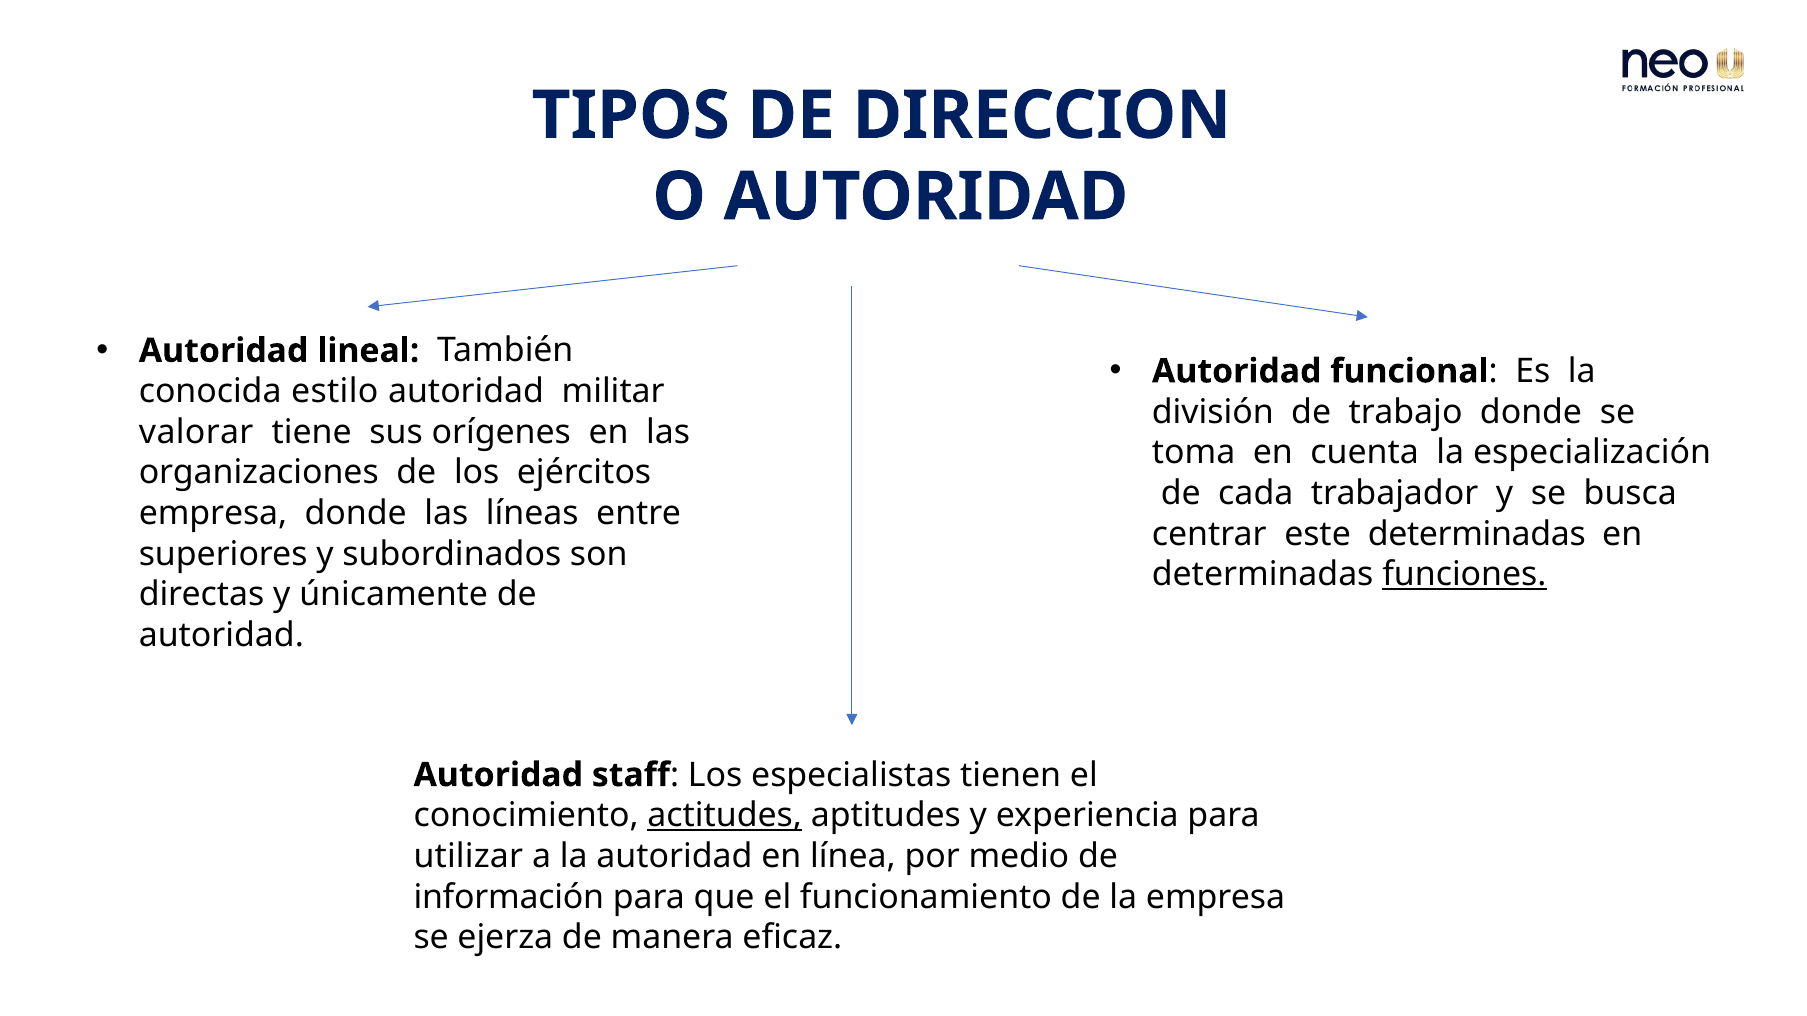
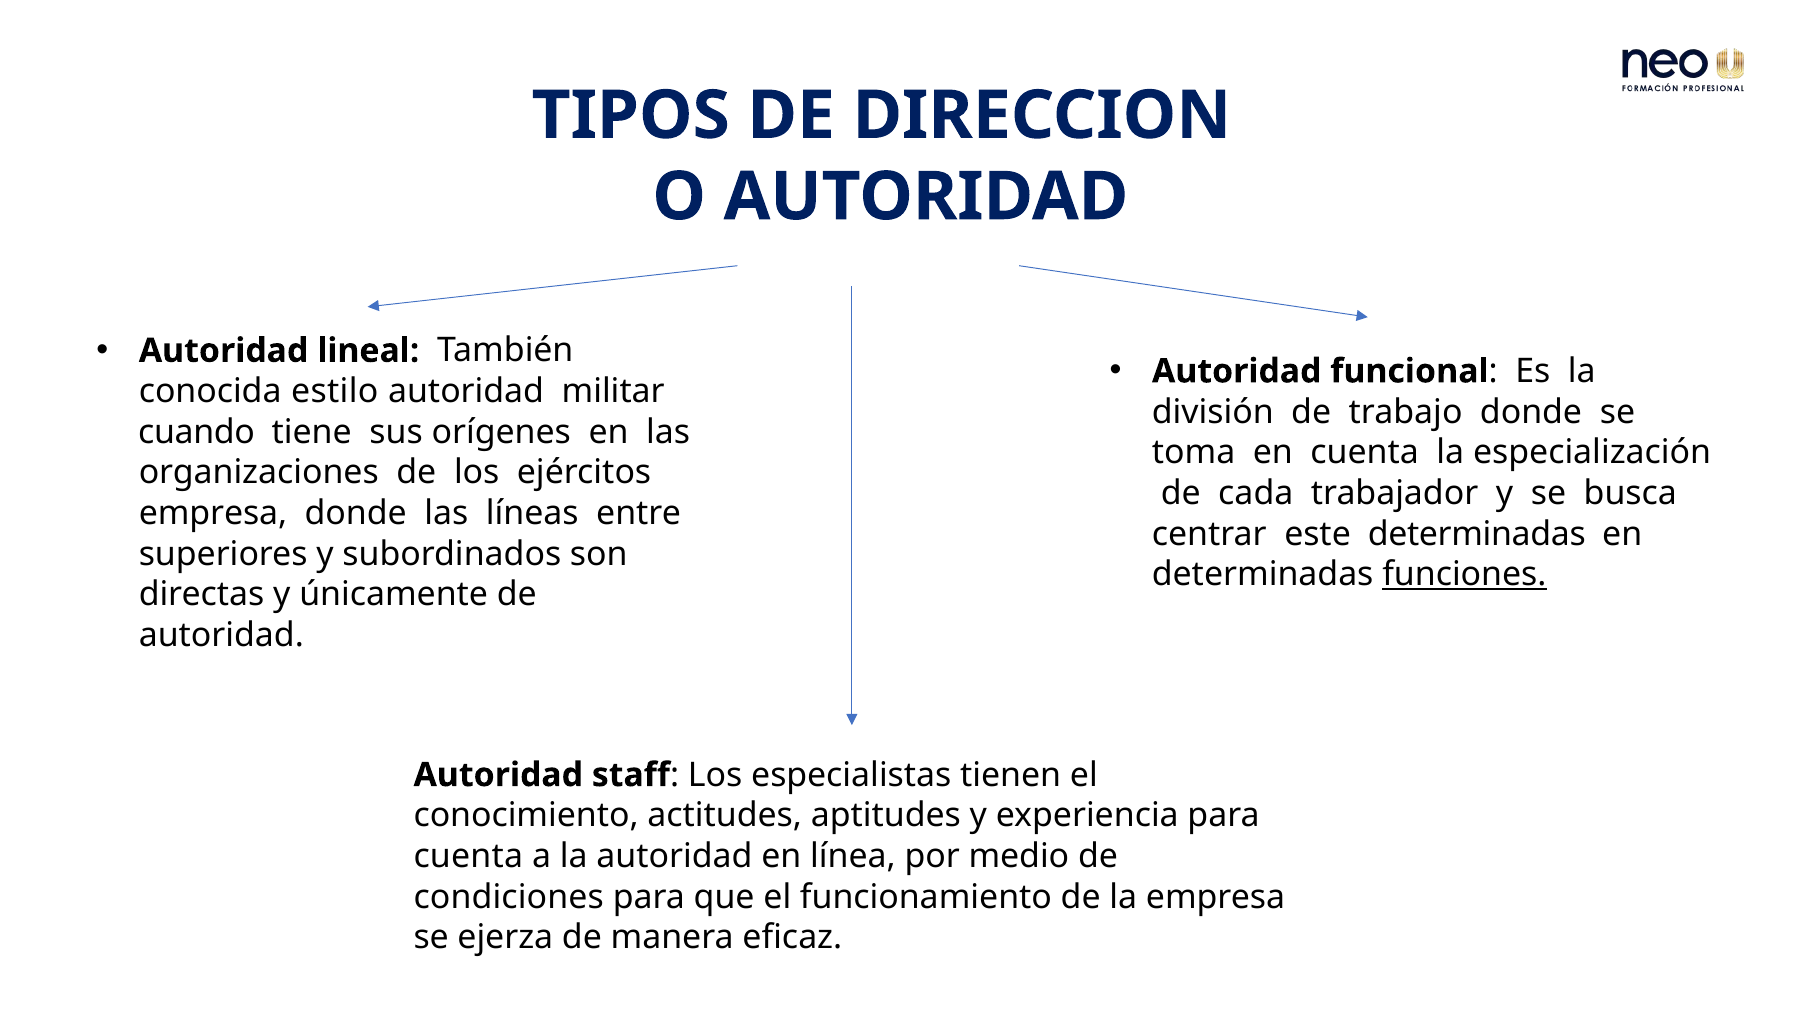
valorar: valorar -> cuando (197, 432)
actitudes underline: present -> none (725, 816)
utilizar: utilizar -> cuenta (468, 857)
información: información -> condiciones (509, 897)
